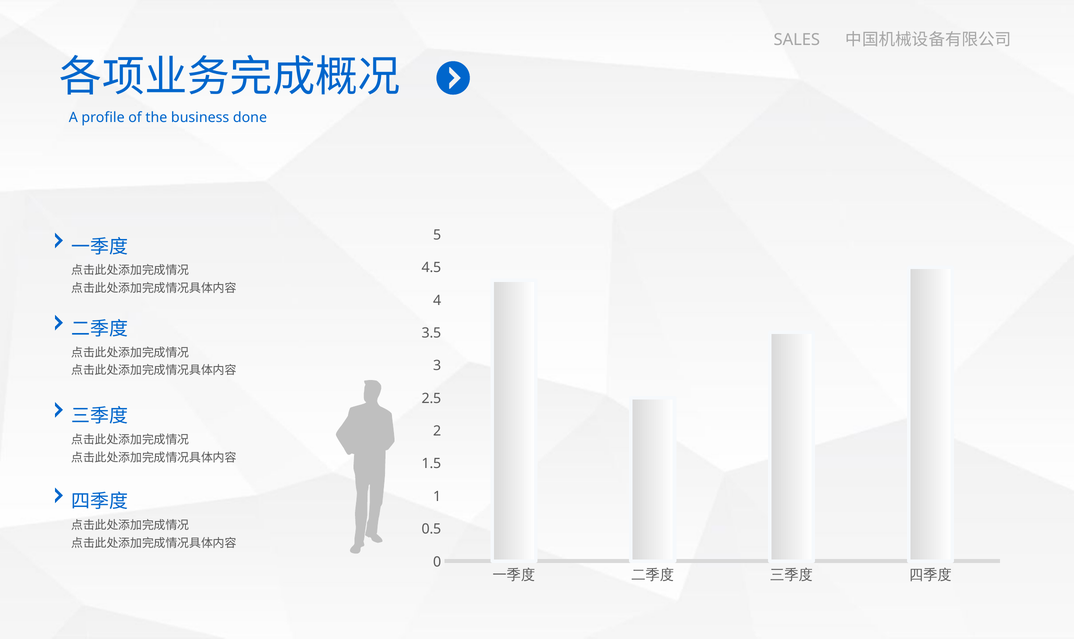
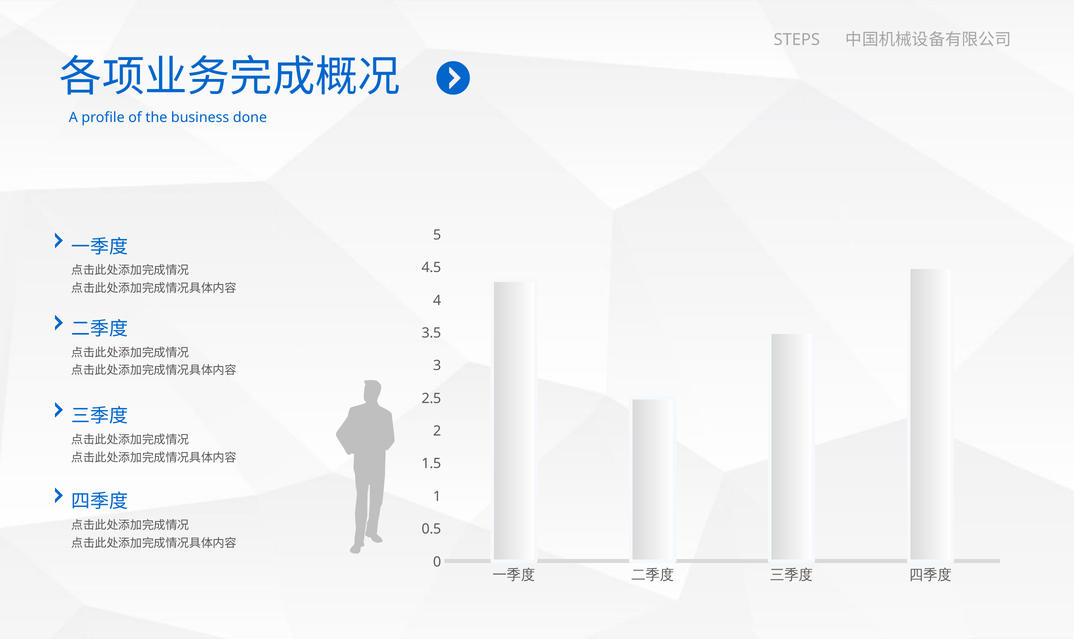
SALES: SALES -> STEPS (797, 40)
